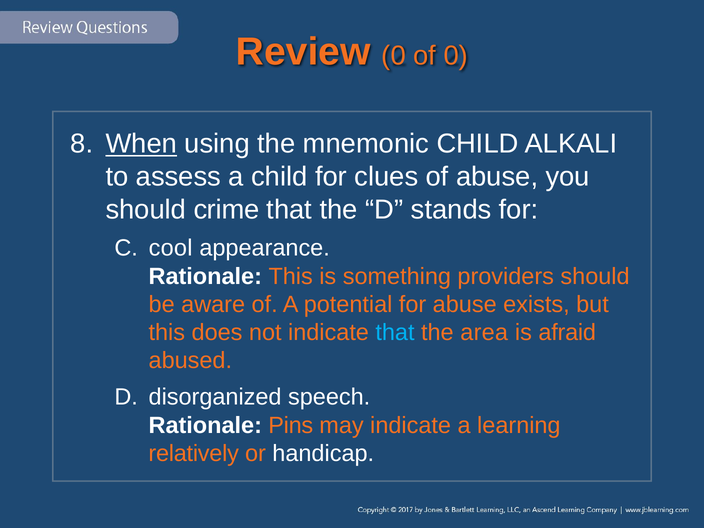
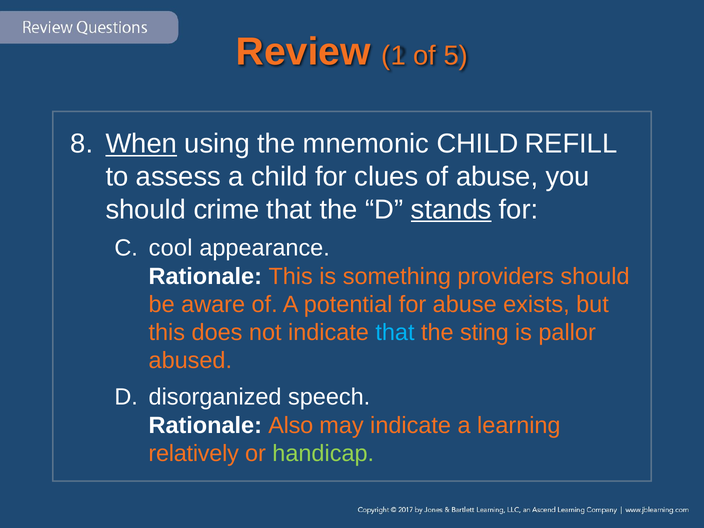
Review 0: 0 -> 1 (394, 56)
of 0: 0 -> 5 (456, 56)
ALKALI: ALKALI -> REFILL (571, 144)
stands underline: none -> present (451, 210)
area: area -> sting (484, 333)
afraid: afraid -> pallor (567, 333)
Pins: Pins -> Also (291, 425)
handicap colour: white -> light green (323, 453)
